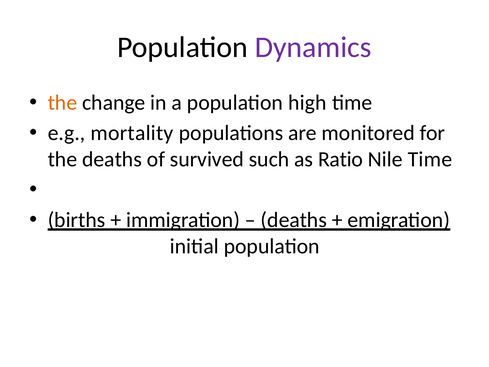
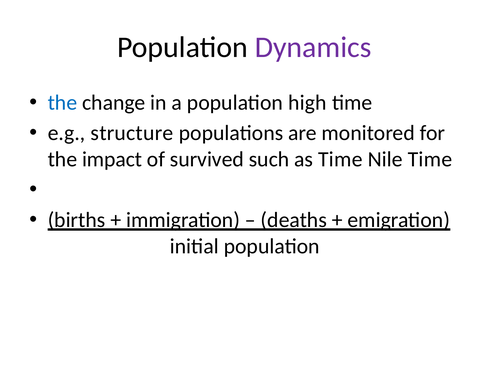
the colour: orange -> blue (62, 103)
mortality: mortality -> structure (132, 133)
the deaths: deaths -> impact (112, 159)
as Ratio: Ratio -> Time (340, 159)
